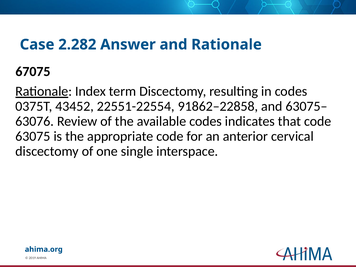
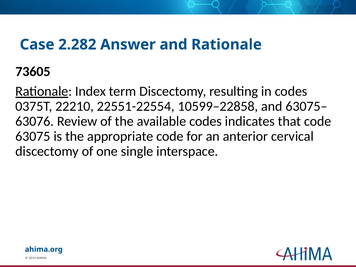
67075: 67075 -> 73605 (33, 71)
43452: 43452 -> 22210 (75, 106)
91862–22858: 91862–22858 -> 10599–22858 (218, 106)
